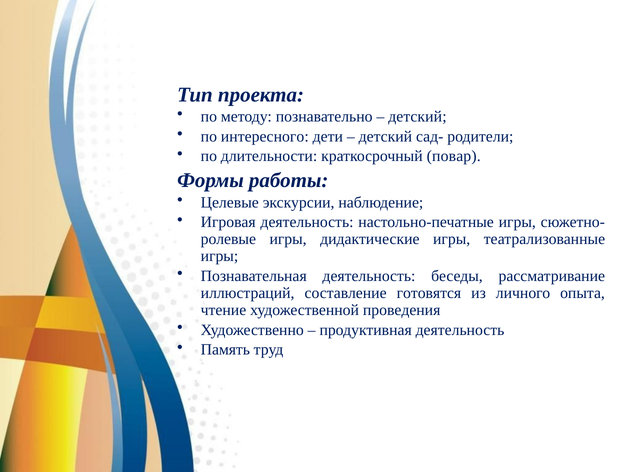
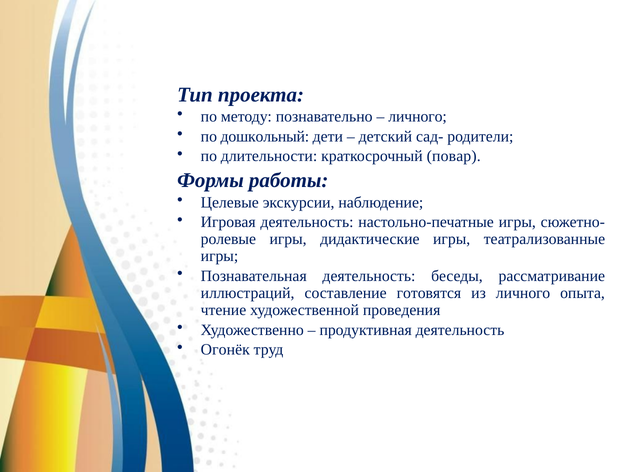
детский: детский -> личного (418, 116)
интересного: интересного -> дошкольный (265, 136)
Память: Память -> Огонёк (225, 350)
